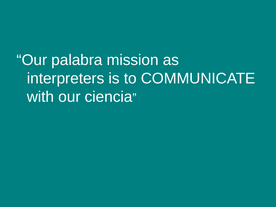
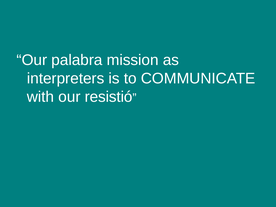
ciencia: ciencia -> resistió (109, 97)
